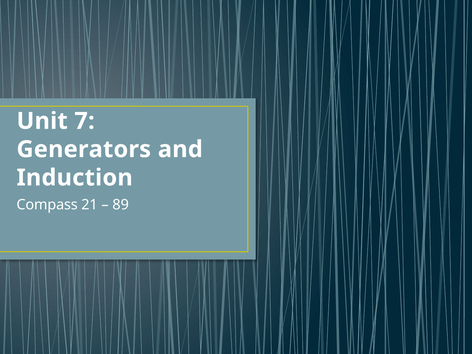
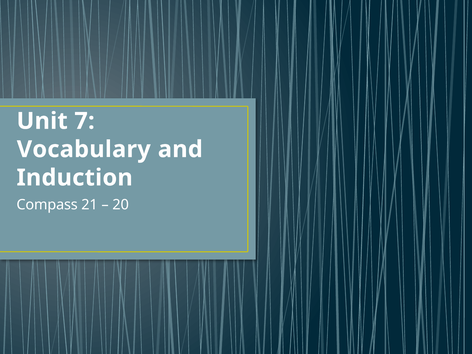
Generators: Generators -> Vocabulary (84, 149)
89: 89 -> 20 (121, 205)
